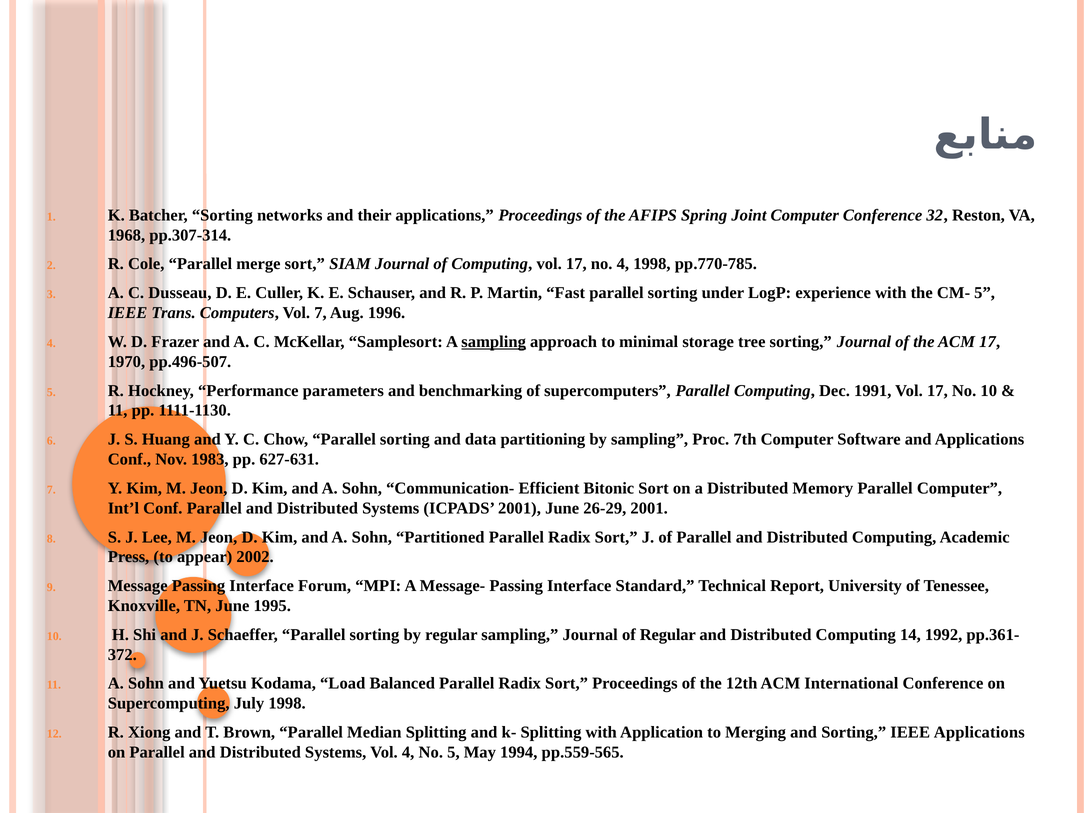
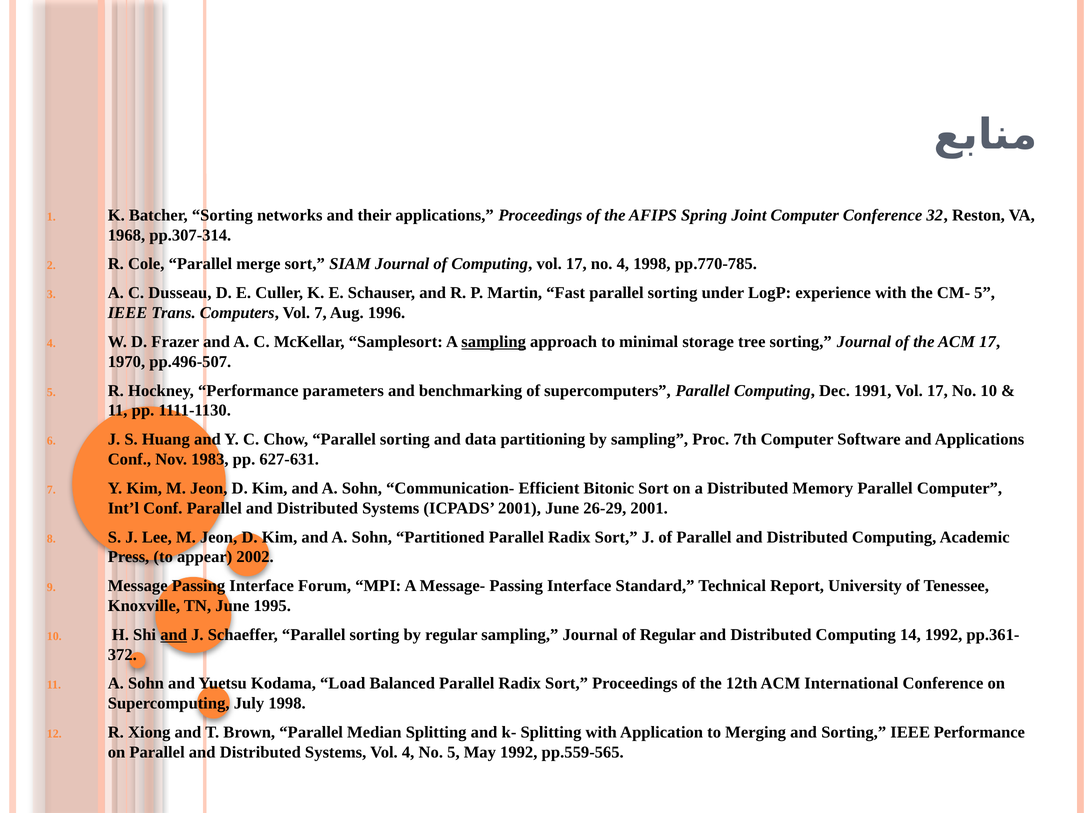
and underline: none -> present (174, 635)
IEEE Applications: Applications -> Performance (979, 732)
May 1994: 1994 -> 1992 (519, 752)
